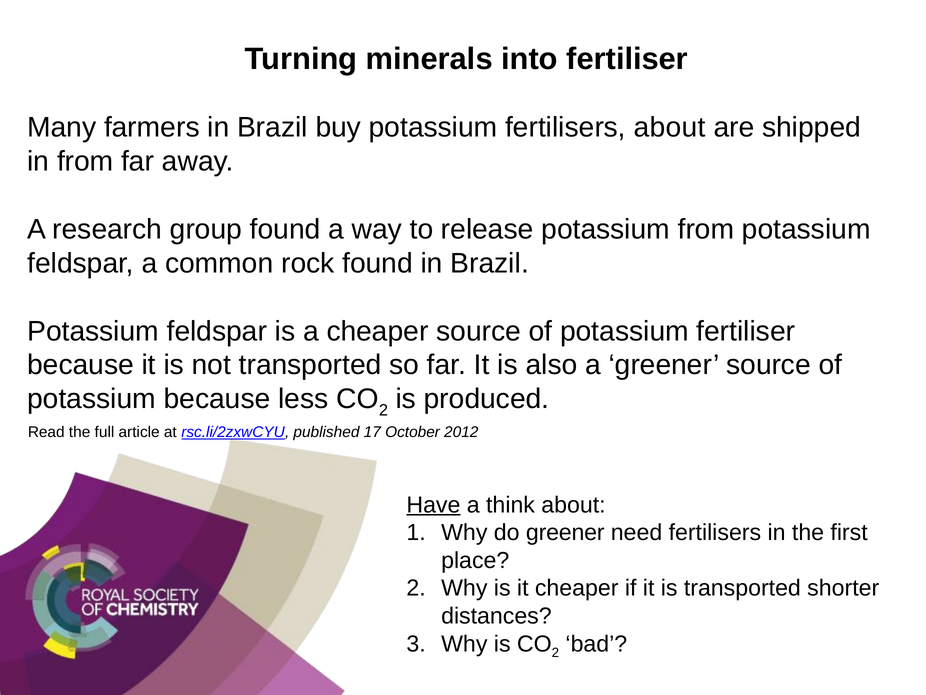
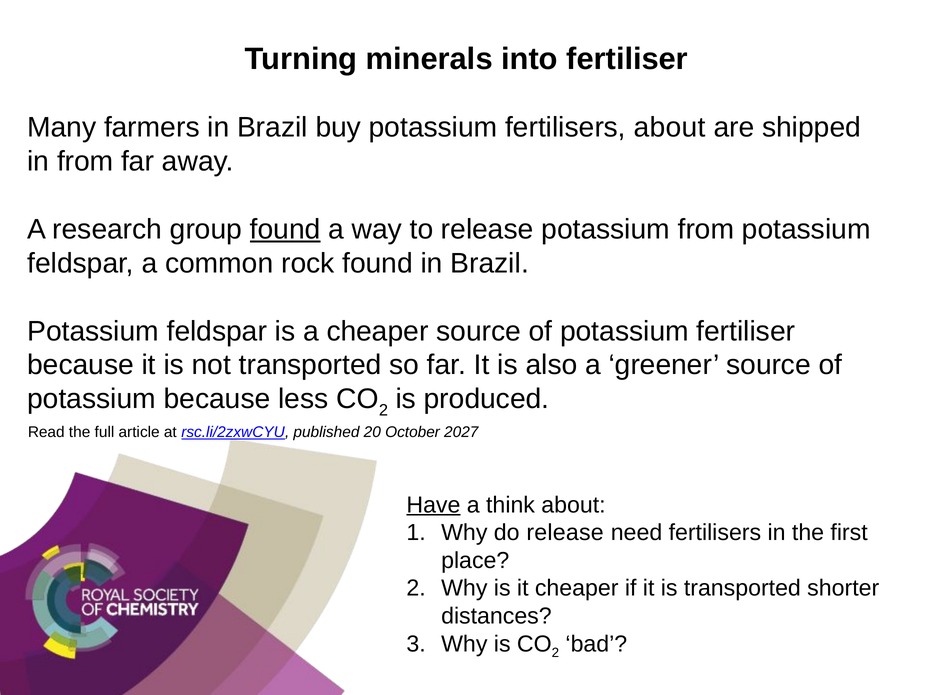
found underline: none -> present (285, 229)
17: 17 -> 20 (372, 432)
2012: 2012 -> 2027 (461, 432)
do greener: greener -> release (565, 532)
